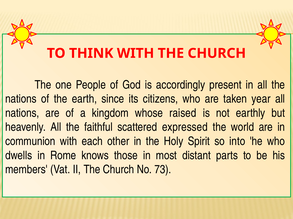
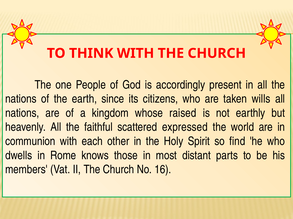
year: year -> wills (261, 99)
into: into -> find (237, 142)
73: 73 -> 16 (163, 170)
